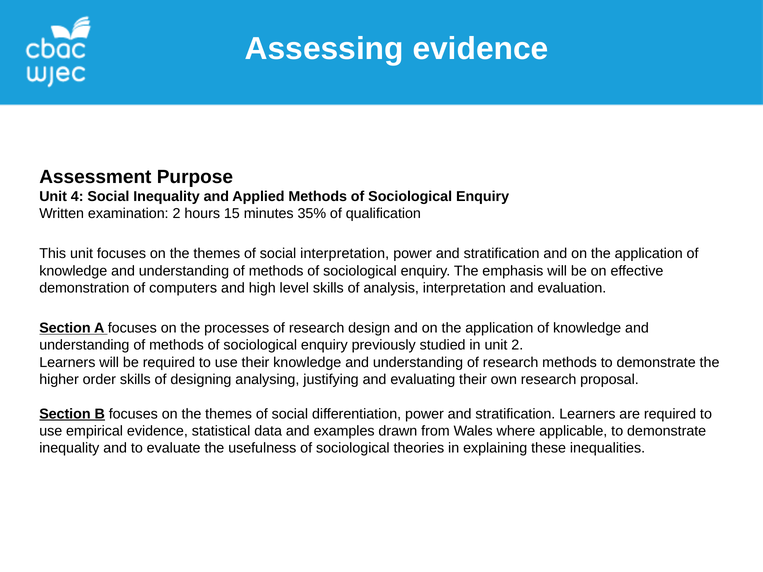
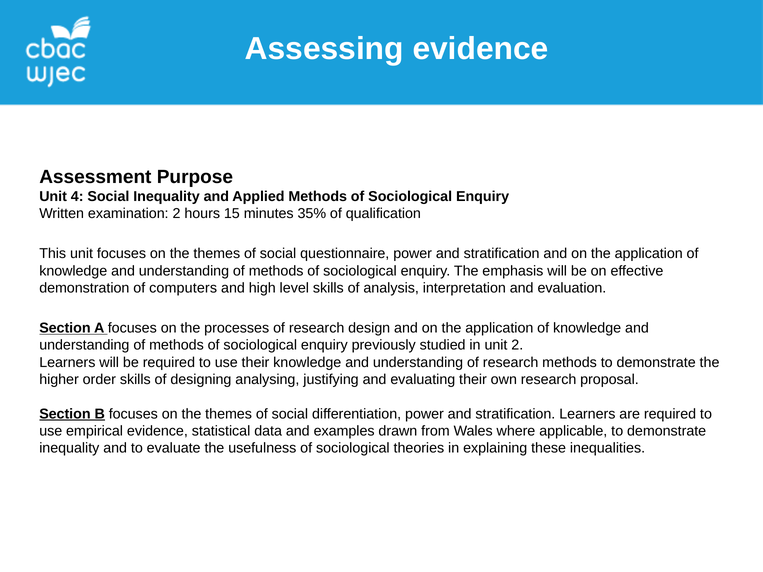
social interpretation: interpretation -> questionnaire (345, 254)
